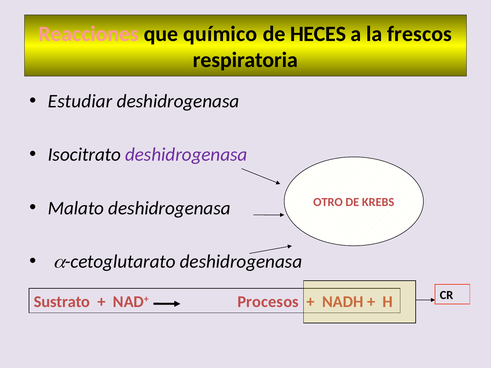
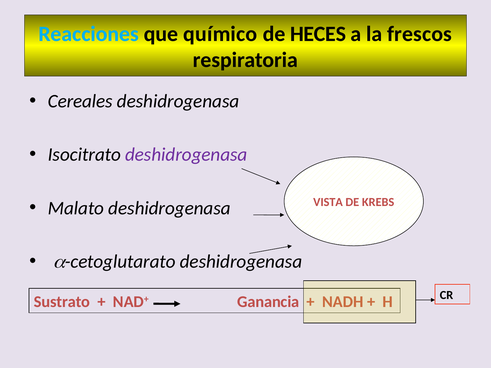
Reacciones colour: pink -> light blue (89, 34)
Estudiar: Estudiar -> Cereales (80, 101)
OTRO: OTRO -> VISTA (328, 202)
Procesos: Procesos -> Ganancia (268, 302)
